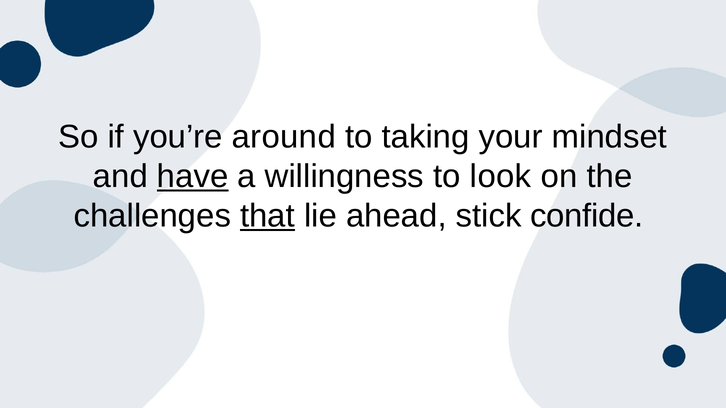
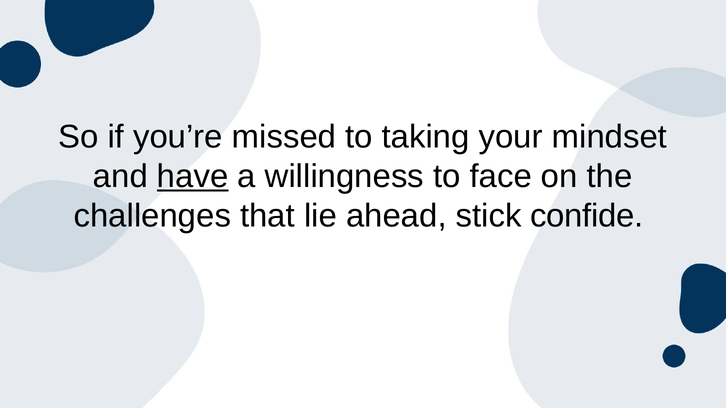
around: around -> missed (284, 137)
look: look -> face (501, 177)
that underline: present -> none (267, 216)
